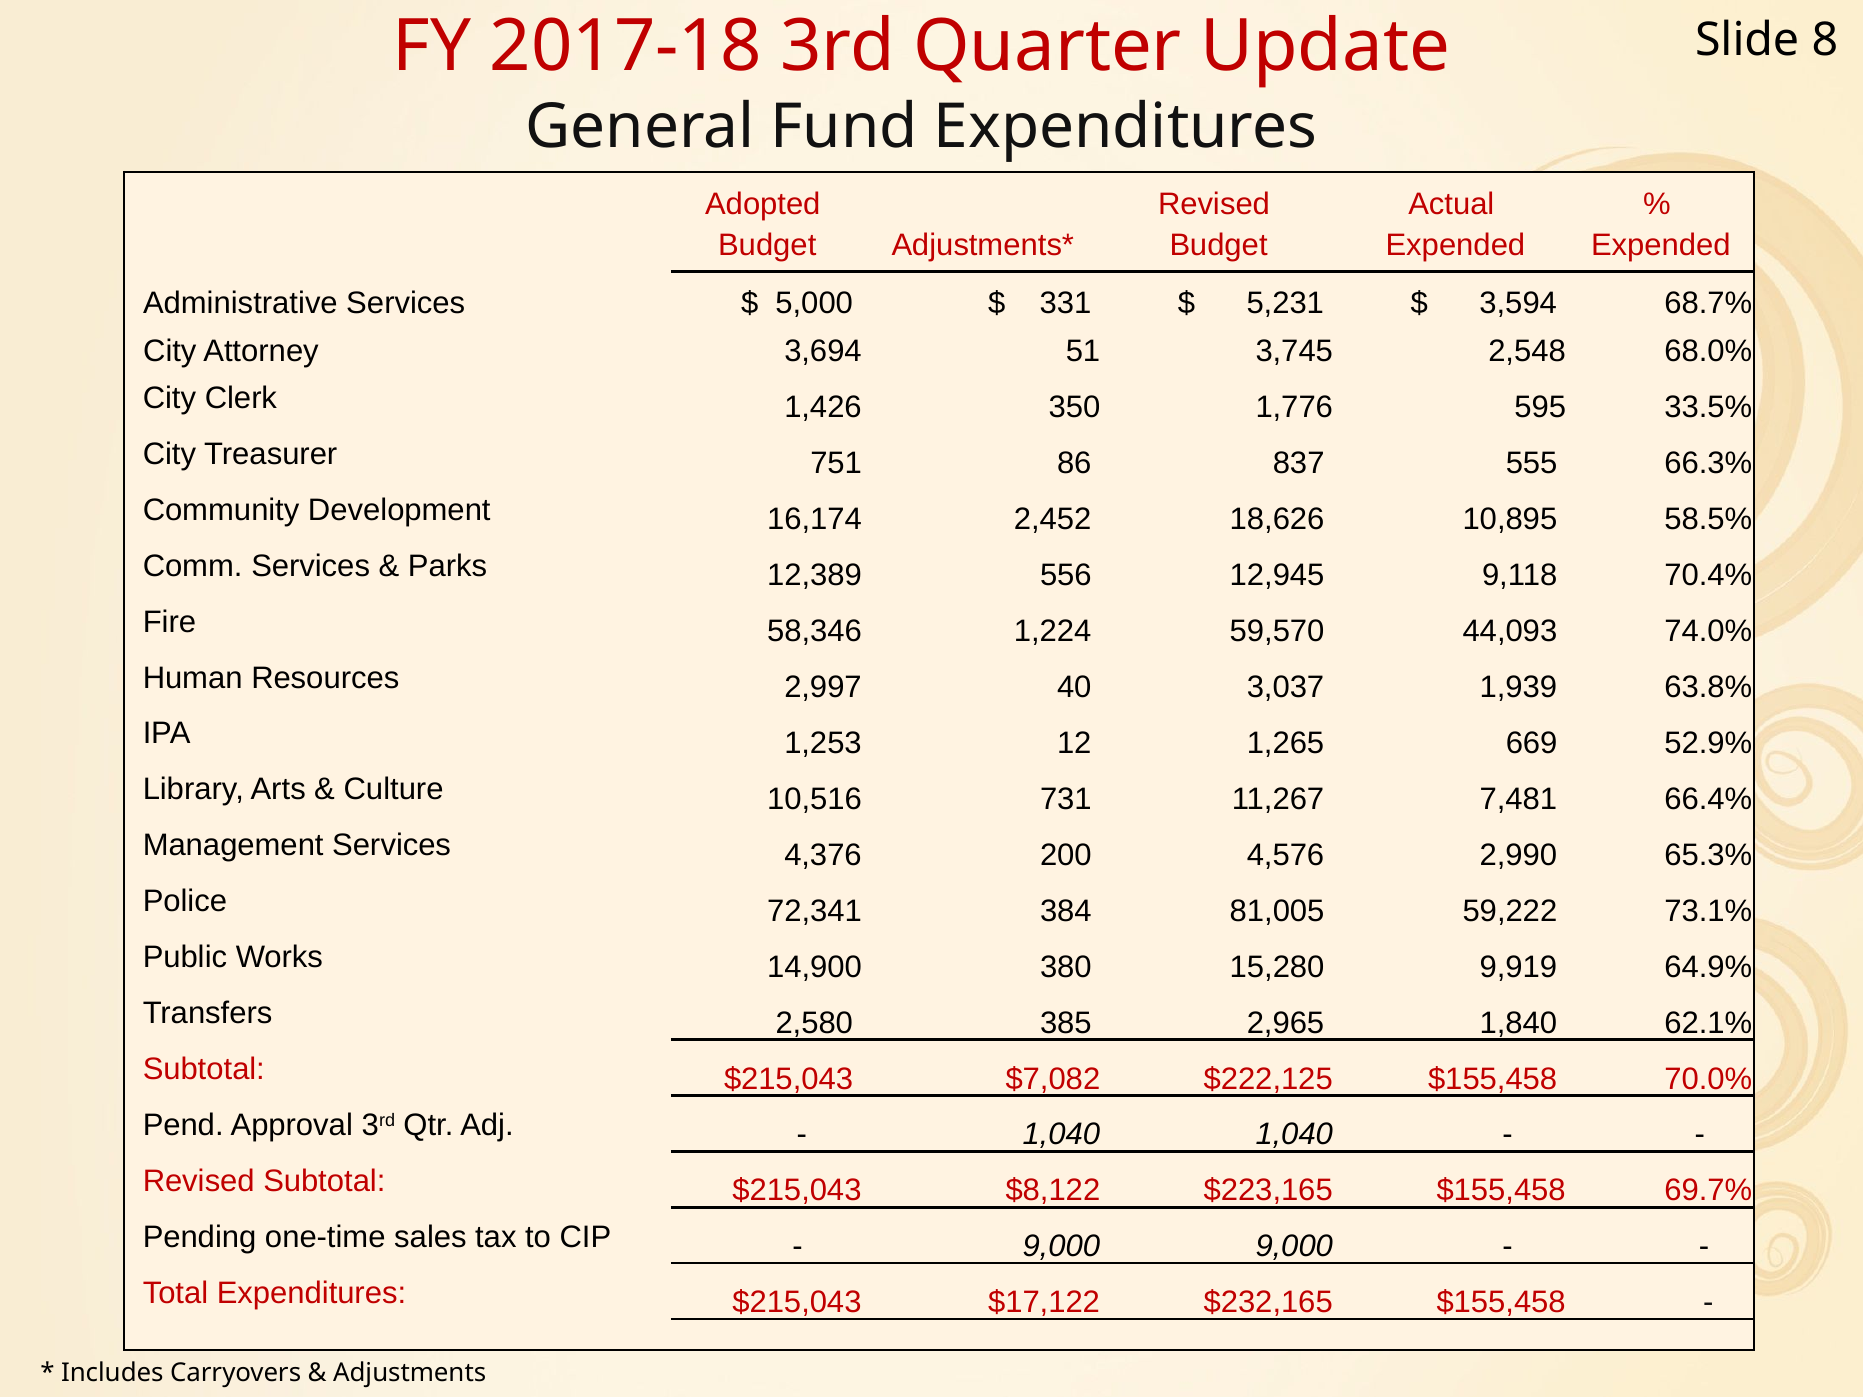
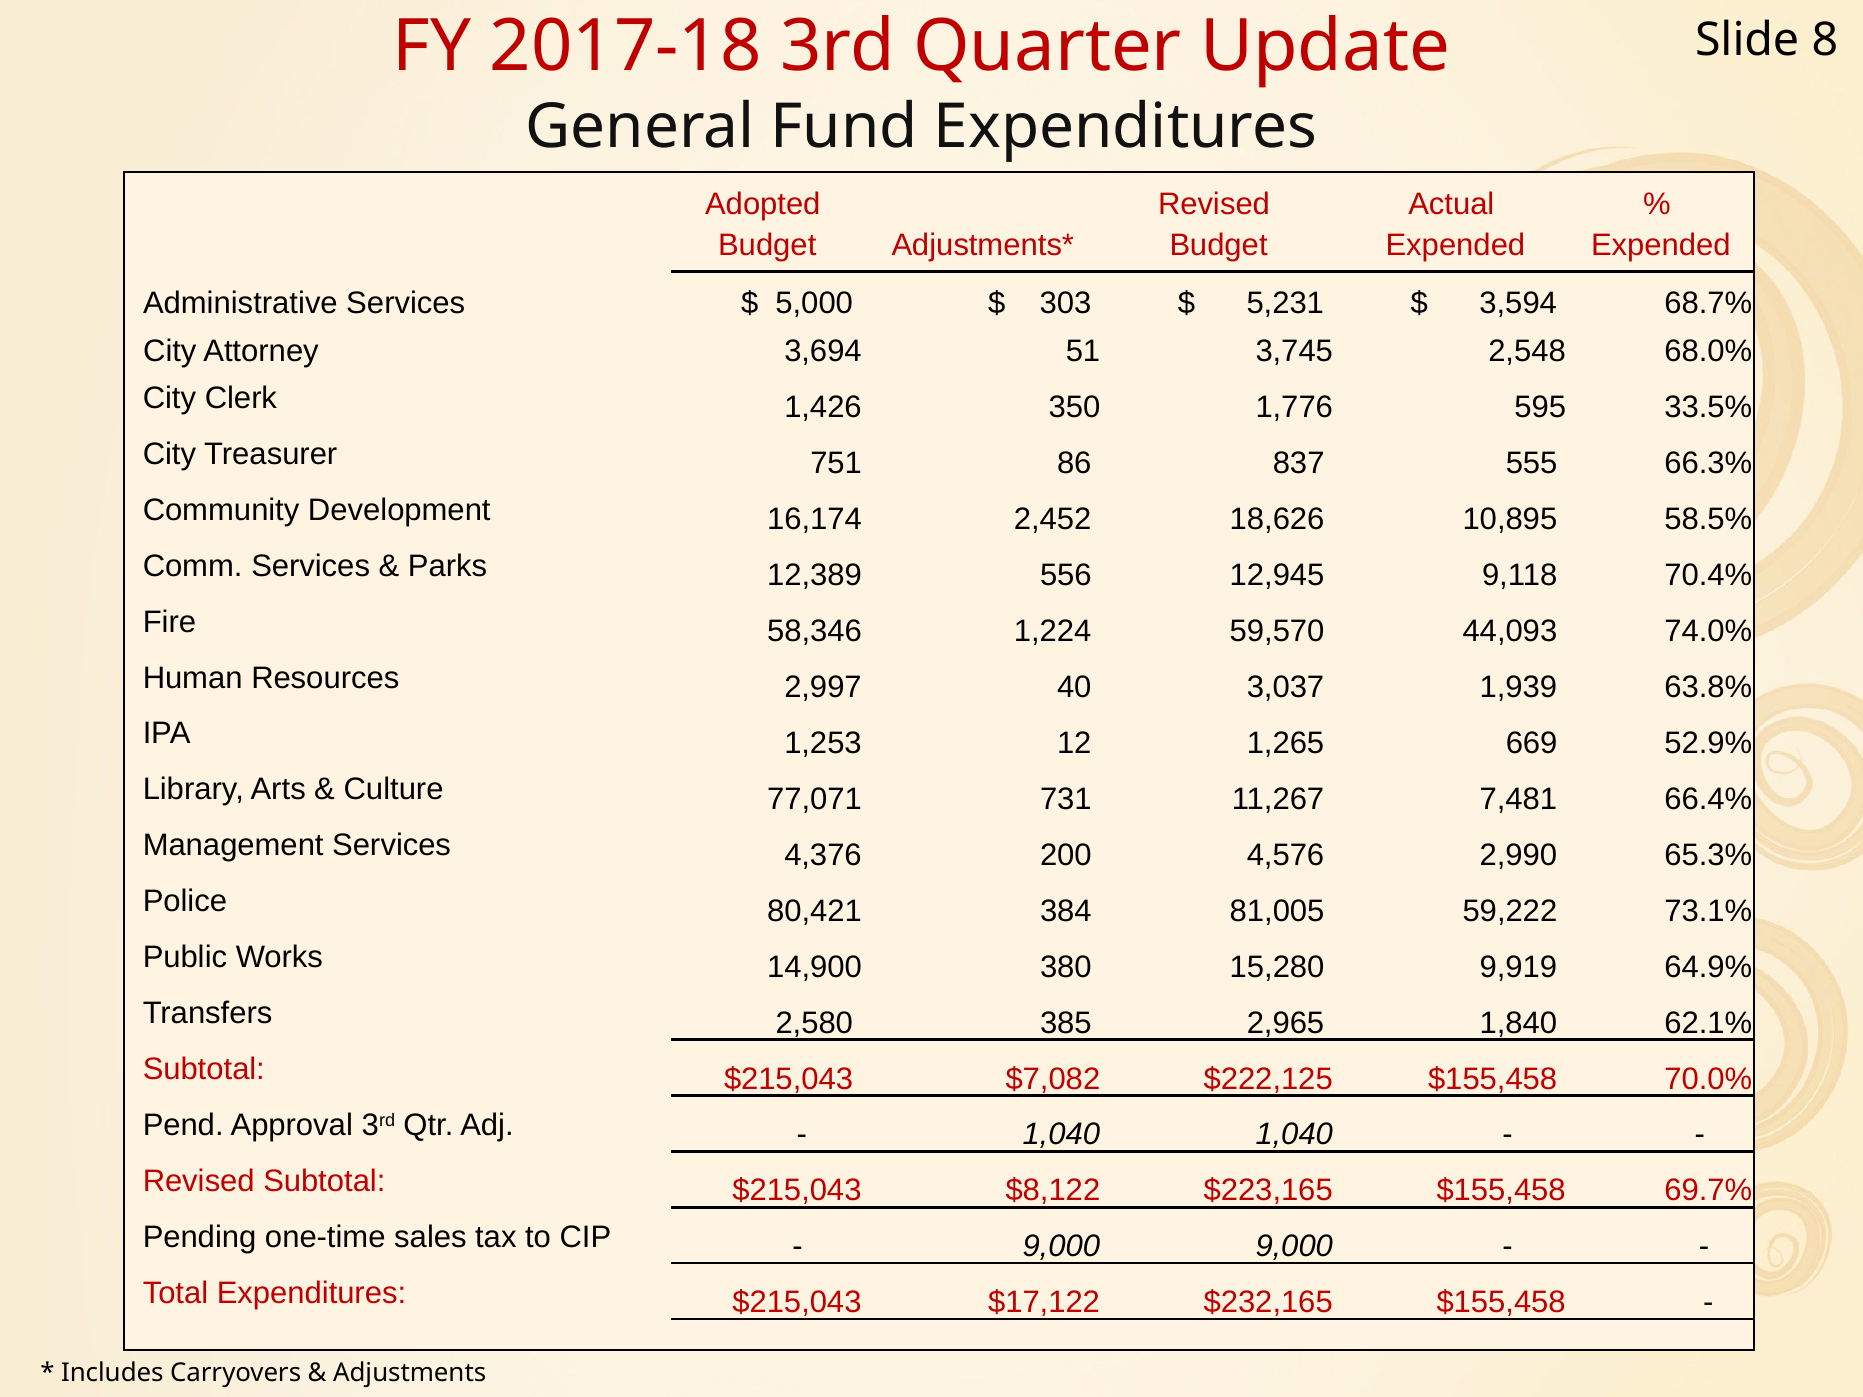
331: 331 -> 303 (1065, 303)
10,516: 10,516 -> 77,071 (815, 799)
72,341: 72,341 -> 80,421 (815, 911)
